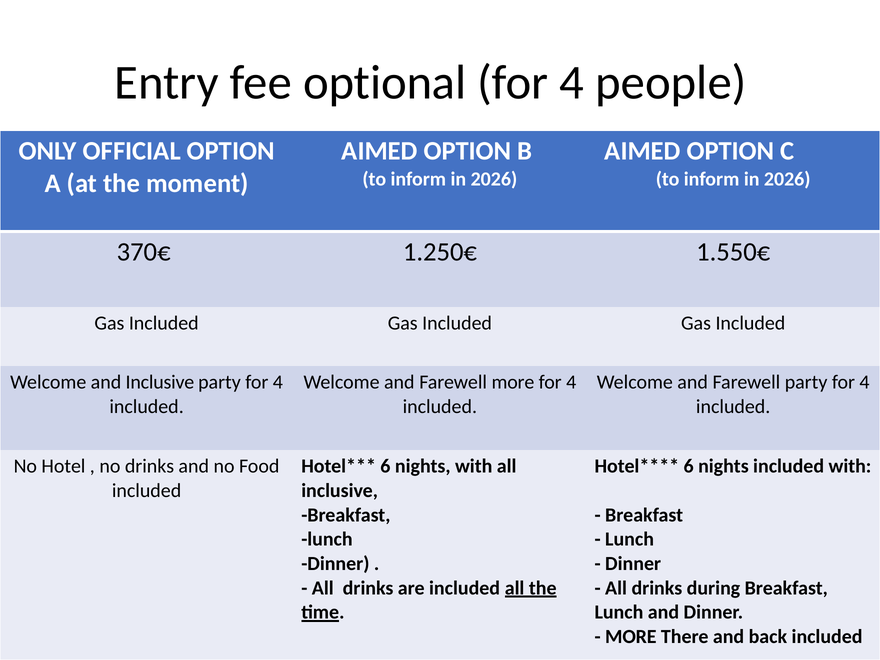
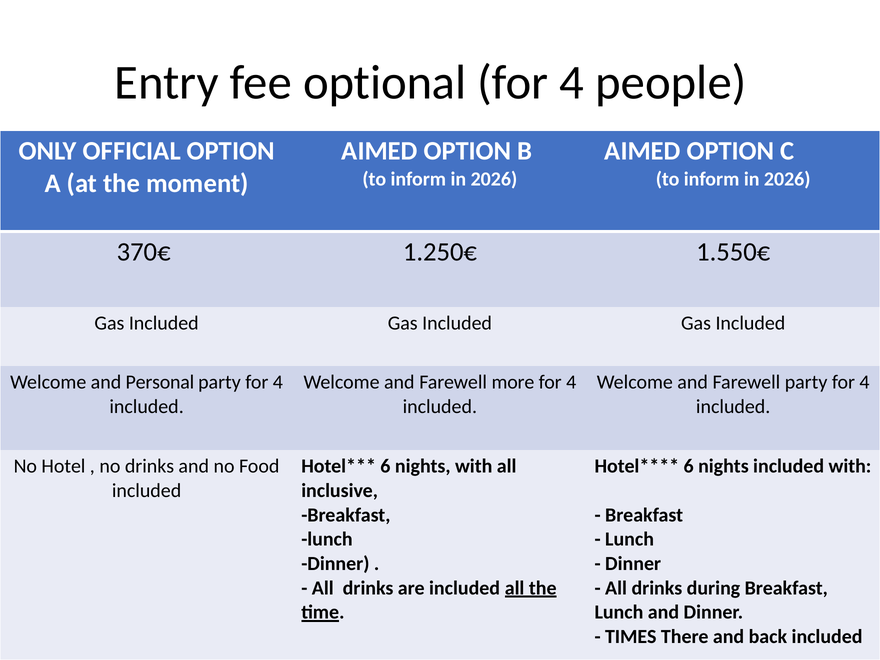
and Inclusive: Inclusive -> Personal (160, 382)
MORE: MORE -> TIMES (631, 637)
